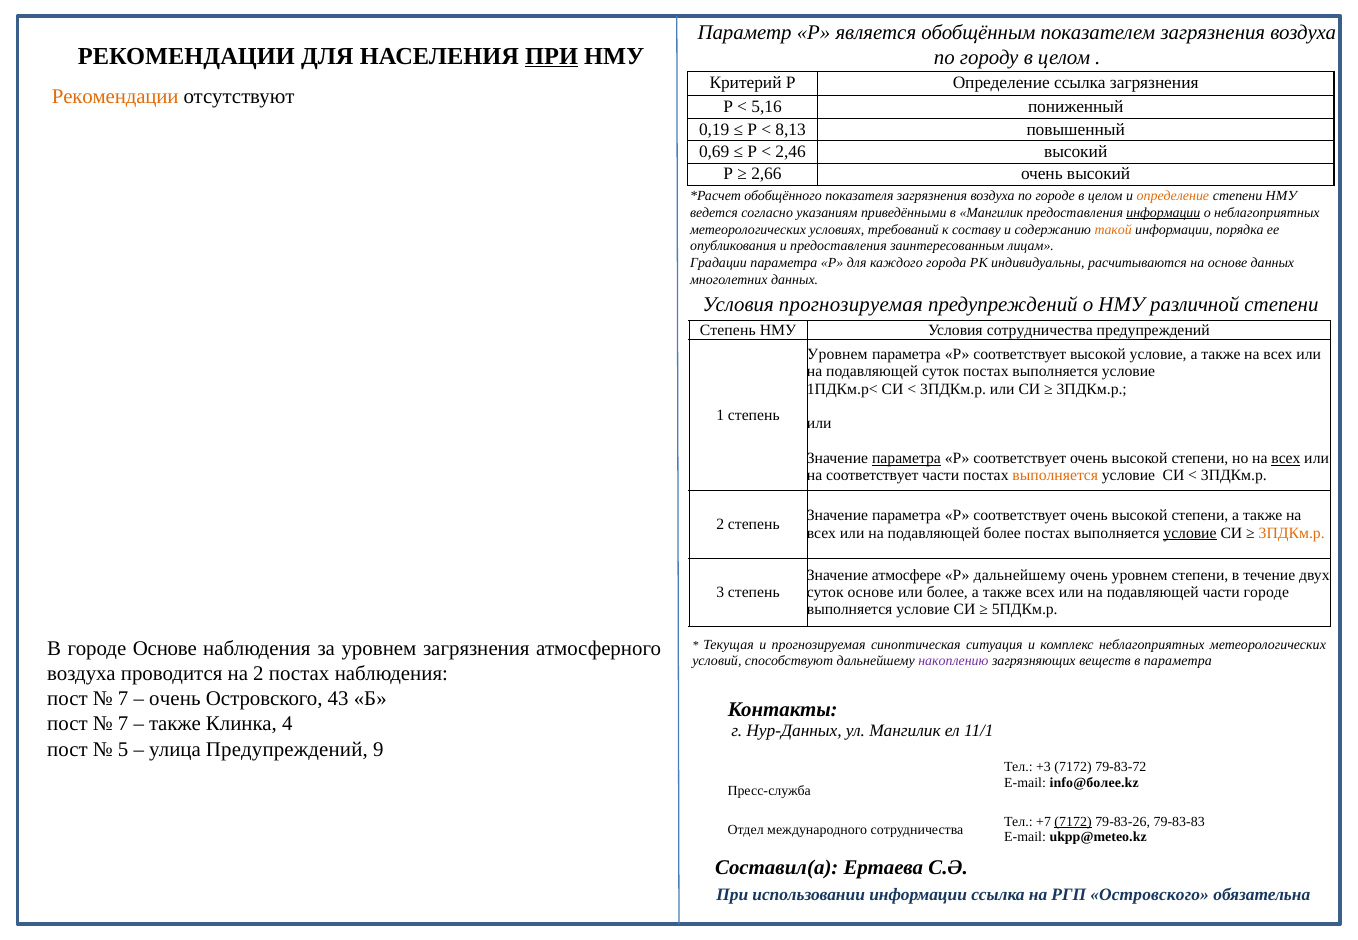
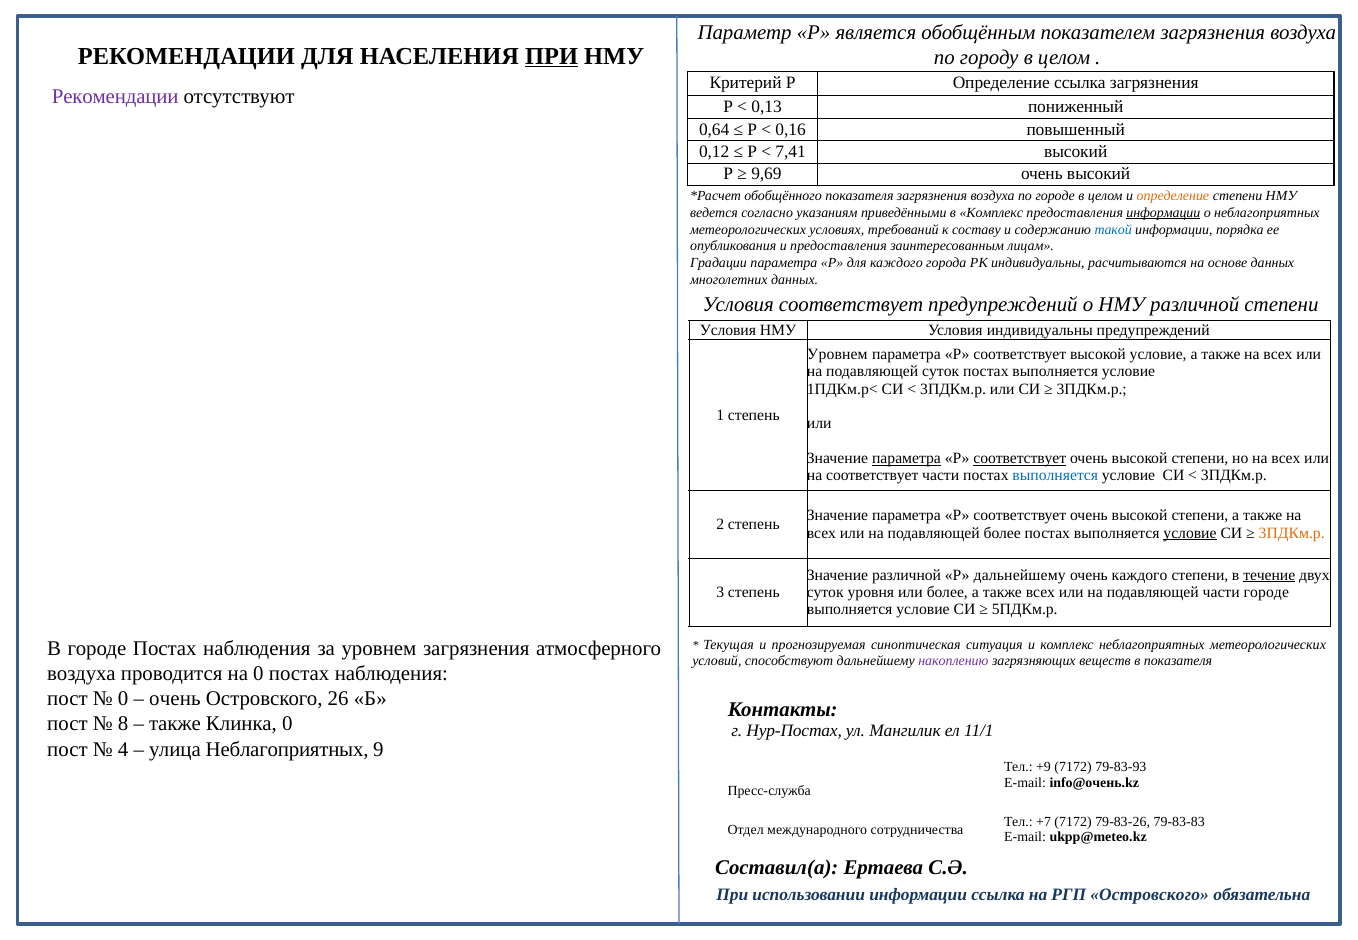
Рекомендации colour: orange -> purple (115, 96)
5,16: 5,16 -> 0,13 (767, 107)
0,19: 0,19 -> 0,64 (714, 129)
8,13: 8,13 -> 0,16 (791, 129)
0,69: 0,69 -> 0,12 (714, 152)
2,46: 2,46 -> 7,41 (791, 152)
2,66: 2,66 -> 9,69 (766, 174)
в Мангилик: Мангилик -> Комплекс (991, 213)
такой colour: orange -> blue (1113, 230)
Условия прогнозируемая: прогнозируемая -> соответствует (851, 304)
Степень: Степень -> Условия (728, 330)
Условия сотрудничества: сотрудничества -> индивидуальны (1040, 330)
соответствует underline: none -> present (1020, 458)
всех underline: present -> none (1286, 458)
выполняется colour: orange -> blue (1055, 476)
Значение атмосфере: атмосфере -> различной (906, 575)
очень уровнем: уровнем -> каждого (1140, 575)
течение underline: none -> present (1269, 575)
суток основе: основе -> уровня (871, 592)
городе Основе: Основе -> Постах (165, 649)
в параметра: параметра -> показателя (1178, 661)
на 2: 2 -> 0 (258, 674)
7: 7 -> 0 (123, 699)
43: 43 -> 26 (338, 699)
7: 7 -> 8 (123, 724)
Клинка 4: 4 -> 0 (287, 724)
Нур-Данных: Нур-Данных -> Нур-Постах (794, 731)
5: 5 -> 4 (123, 749)
улица Предупреждений: Предупреждений -> Неблагоприятных (287, 749)
+3: +3 -> +9 (1044, 768)
79-83-72: 79-83-72 -> 79-83-93 (1121, 768)
info@более.kz: info@более.kz -> info@очень.kz (1094, 783)
7172 underline: present -> none (1073, 822)
